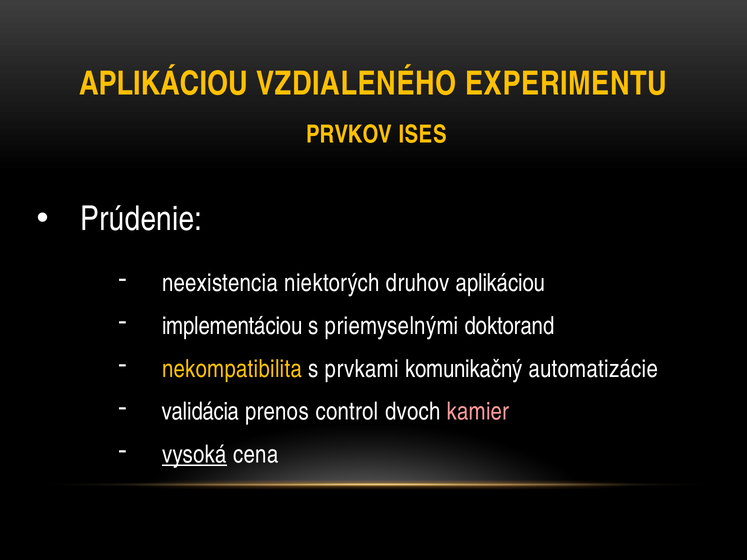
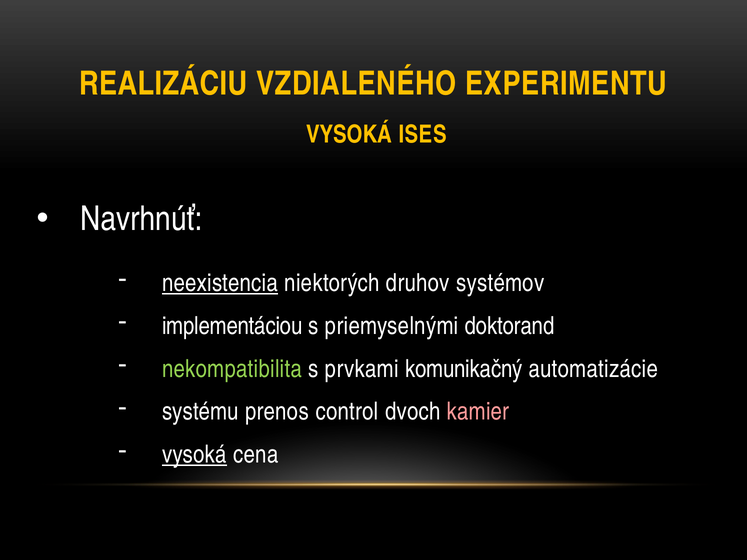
APLIKÁCIOU: APLIKÁCIOU -> REALIZÁCIU (163, 84)
PRVKOV: PRVKOV -> VYSOKÁ (349, 135)
Prúdenie: Prúdenie -> Navrhnúť (141, 219)
neexistencia underline: none -> present (220, 283)
druhov aplikáciou: aplikáciou -> systémov (500, 283)
nekompatibilita colour: yellow -> light green (232, 369)
validácia: validácia -> systému (200, 412)
